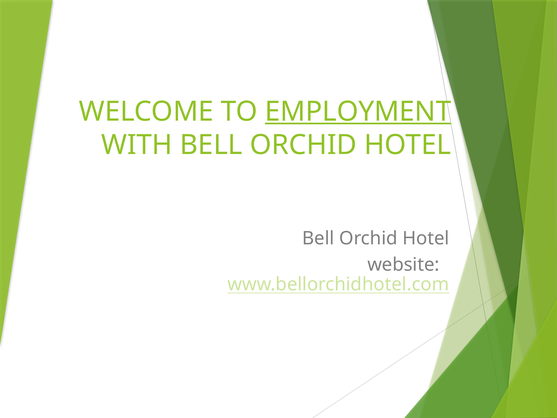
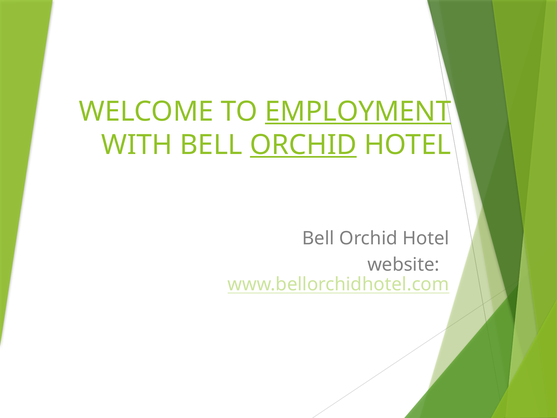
ORCHID underline: none -> present (303, 145)
